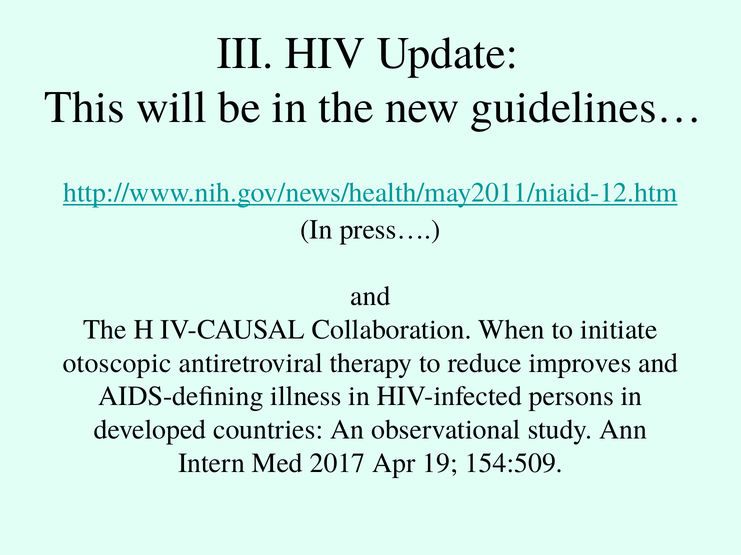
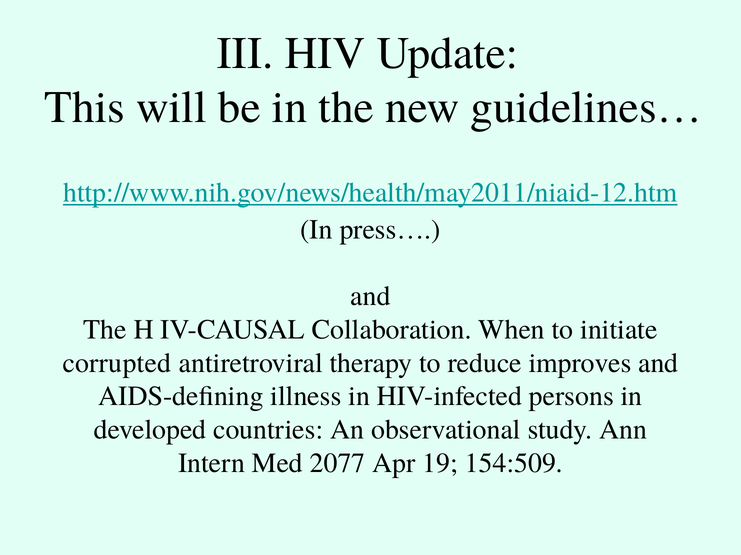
otoscopic: otoscopic -> corrupted (117, 363)
2017: 2017 -> 2077 (338, 464)
